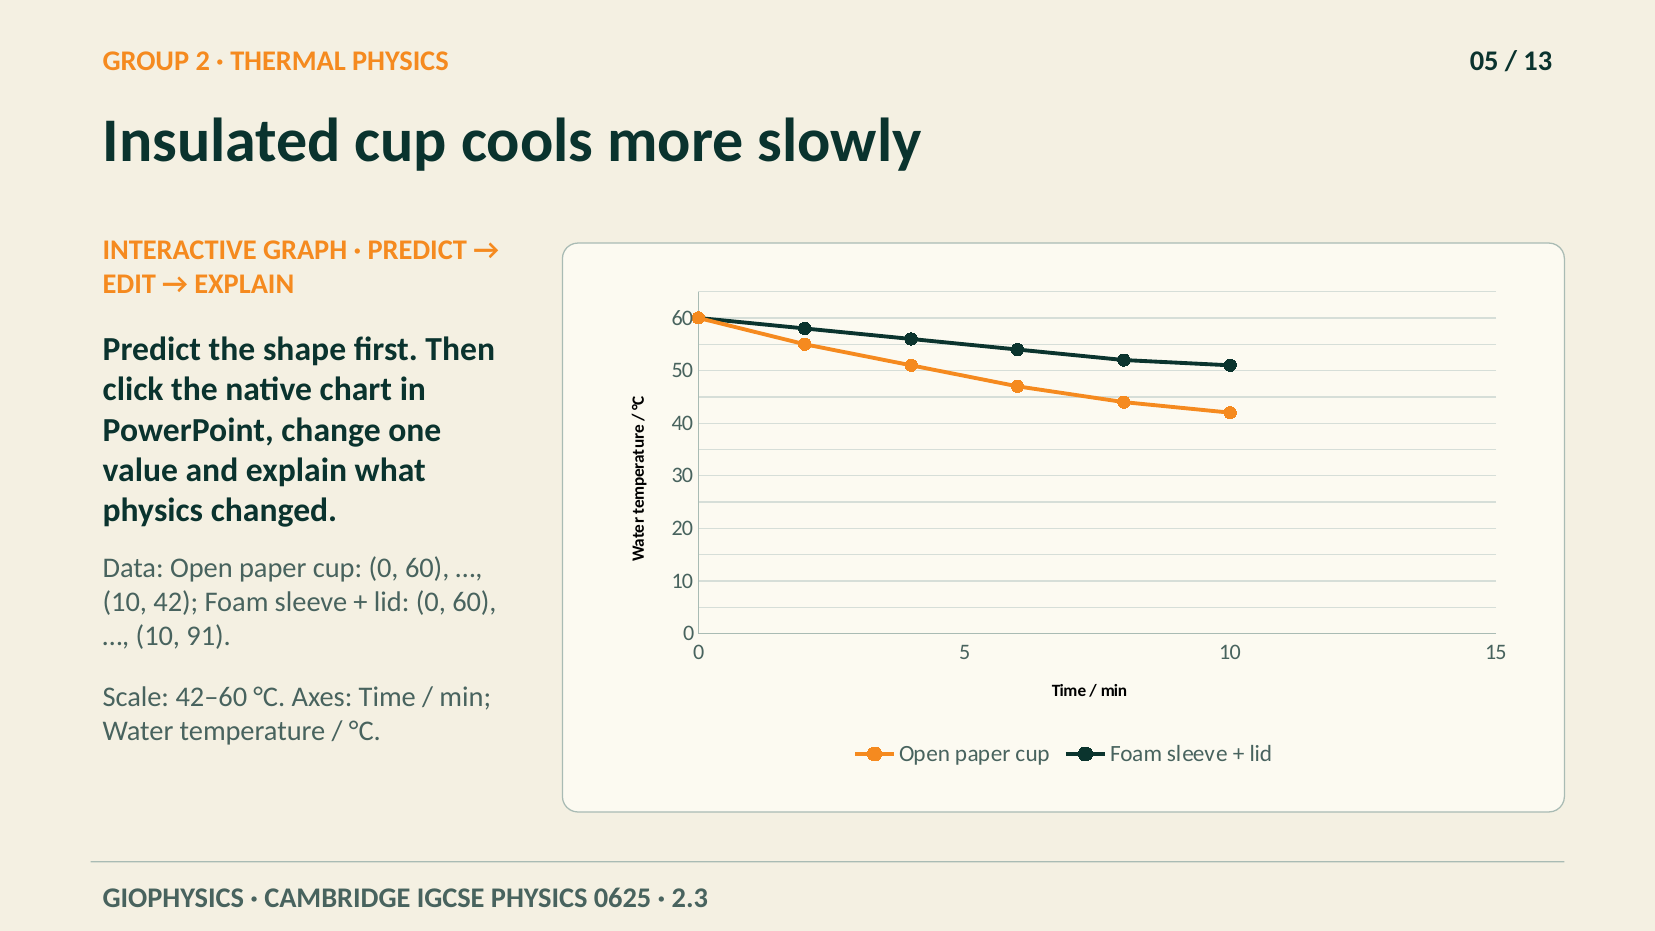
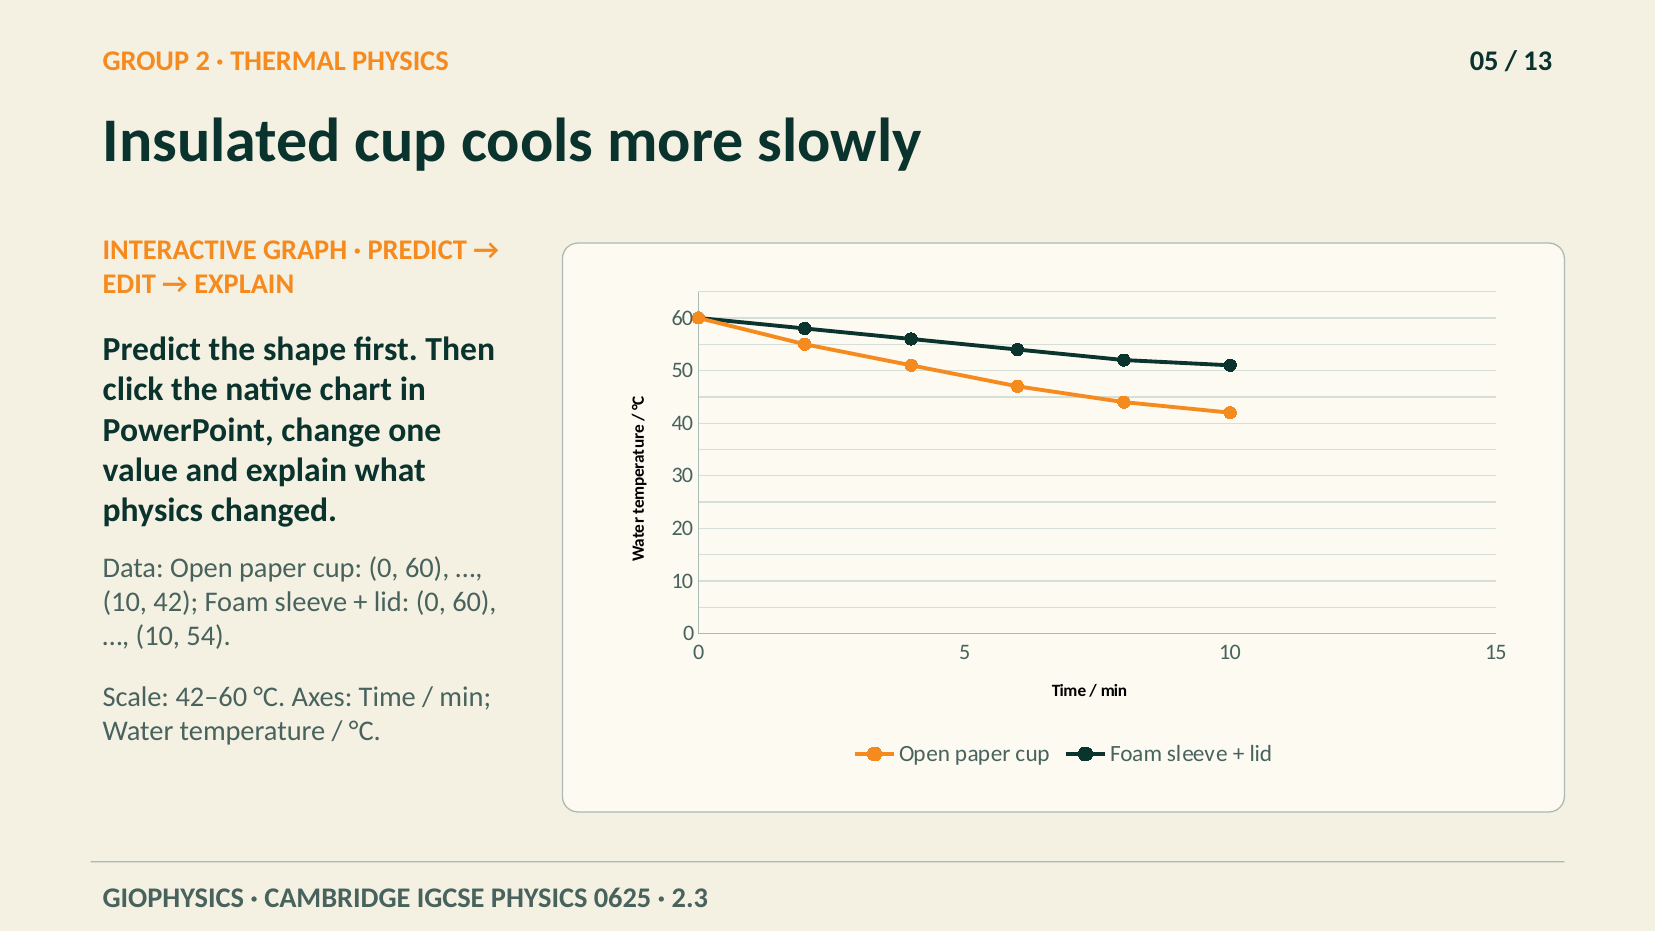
91: 91 -> 54 (209, 636)
